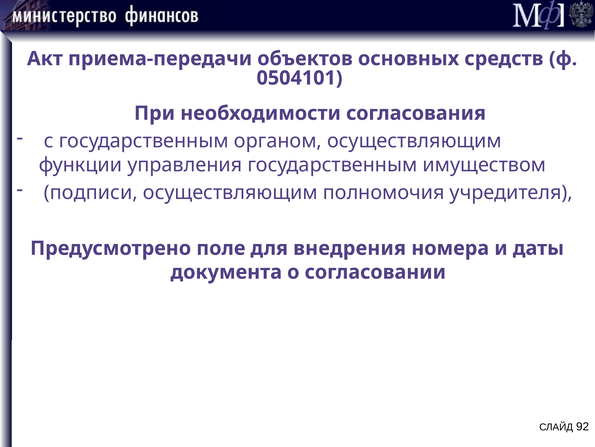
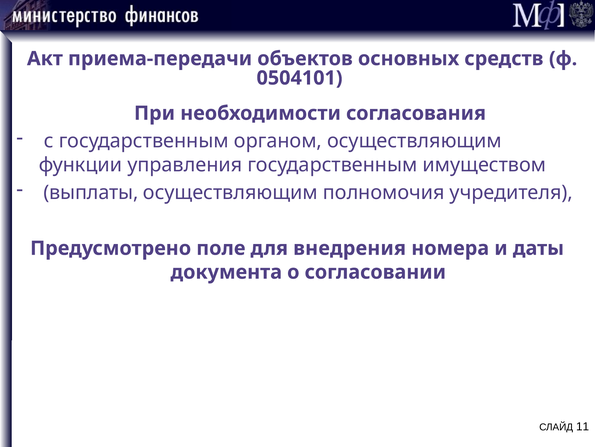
подписи: подписи -> выплаты (91, 192)
92: 92 -> 11 (583, 426)
